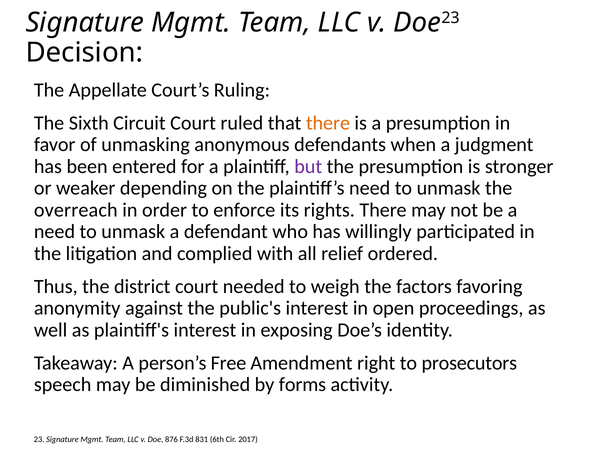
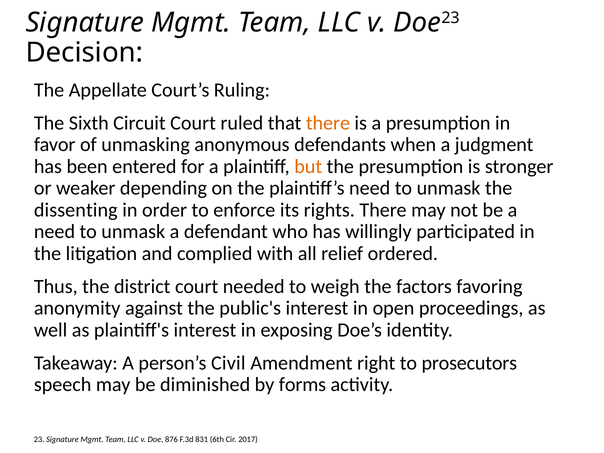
but colour: purple -> orange (308, 167)
overreach: overreach -> dissenting (76, 210)
Free: Free -> Civil (228, 363)
